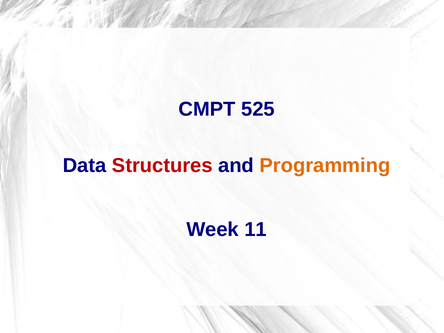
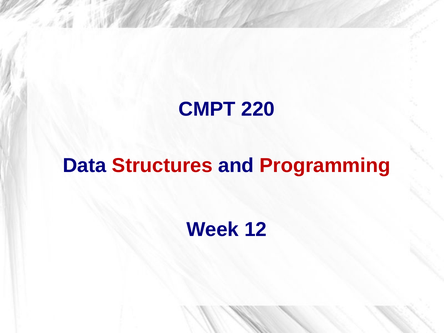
525: 525 -> 220 (258, 109)
Programming colour: orange -> red (325, 165)
11: 11 -> 12 (256, 230)
